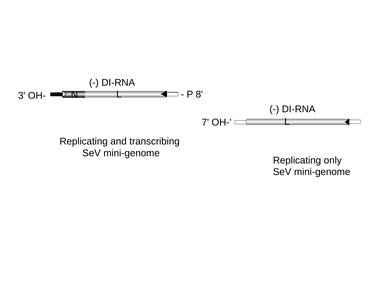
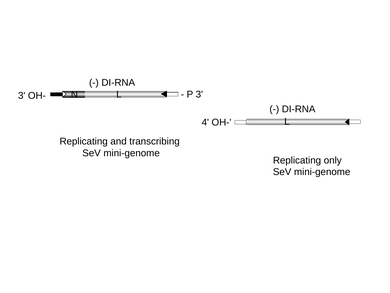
P 8: 8 -> 3 (199, 94)
7: 7 -> 4 (205, 122)
